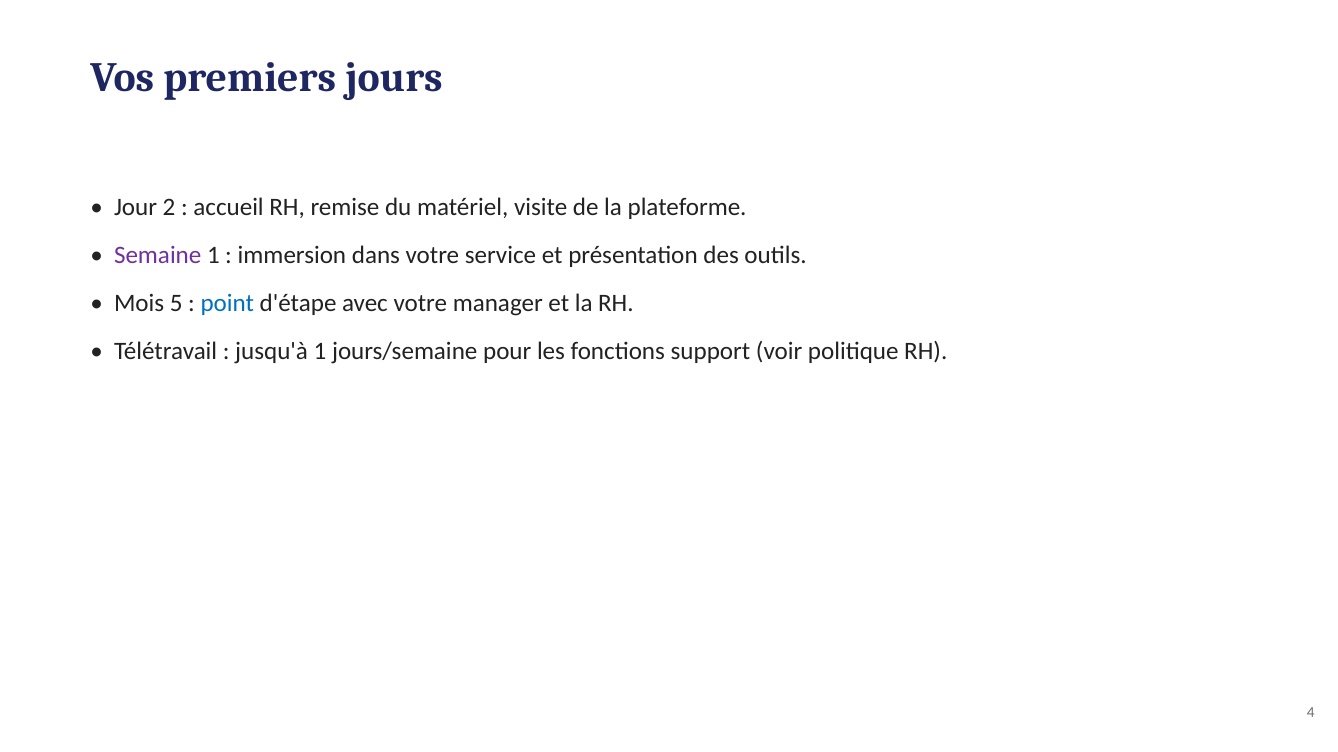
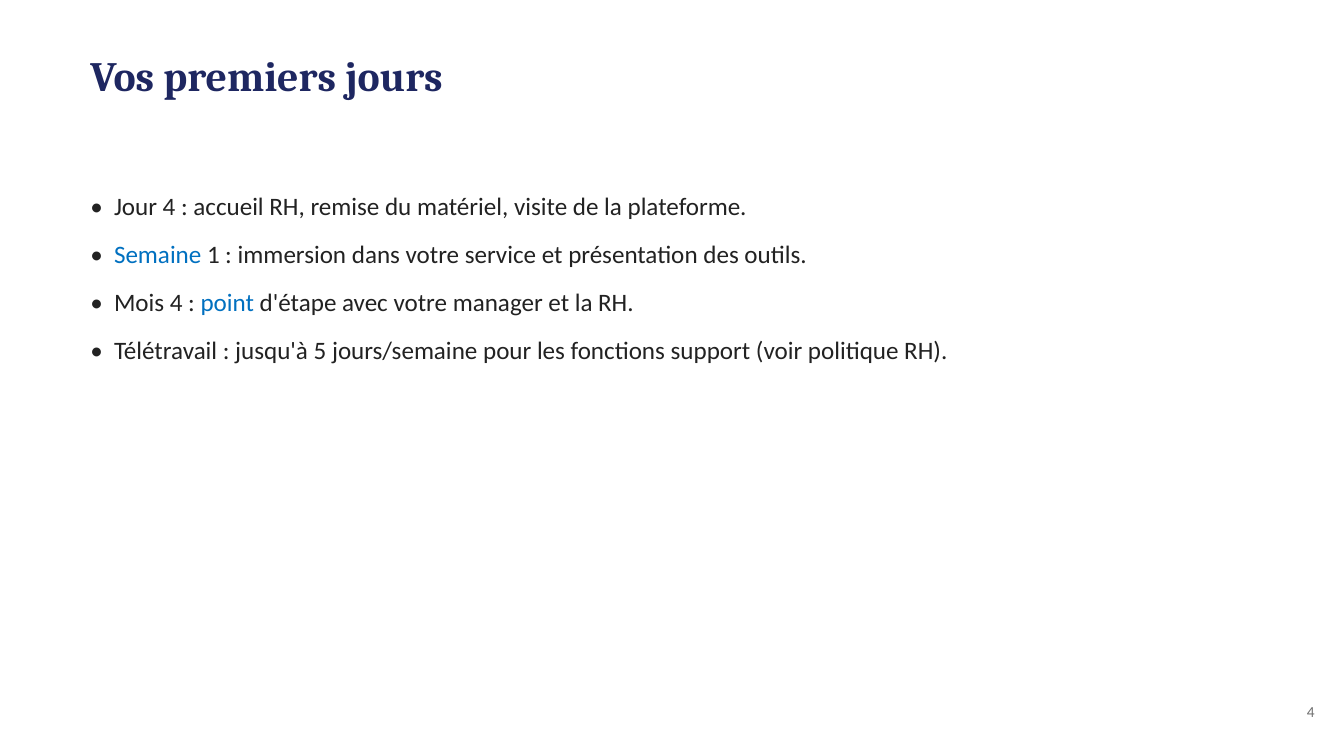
Jour 2: 2 -> 4 (169, 207)
Semaine colour: purple -> blue (158, 256)
Mois 5: 5 -> 4 (176, 304)
jusqu'à 1: 1 -> 5 (320, 352)
